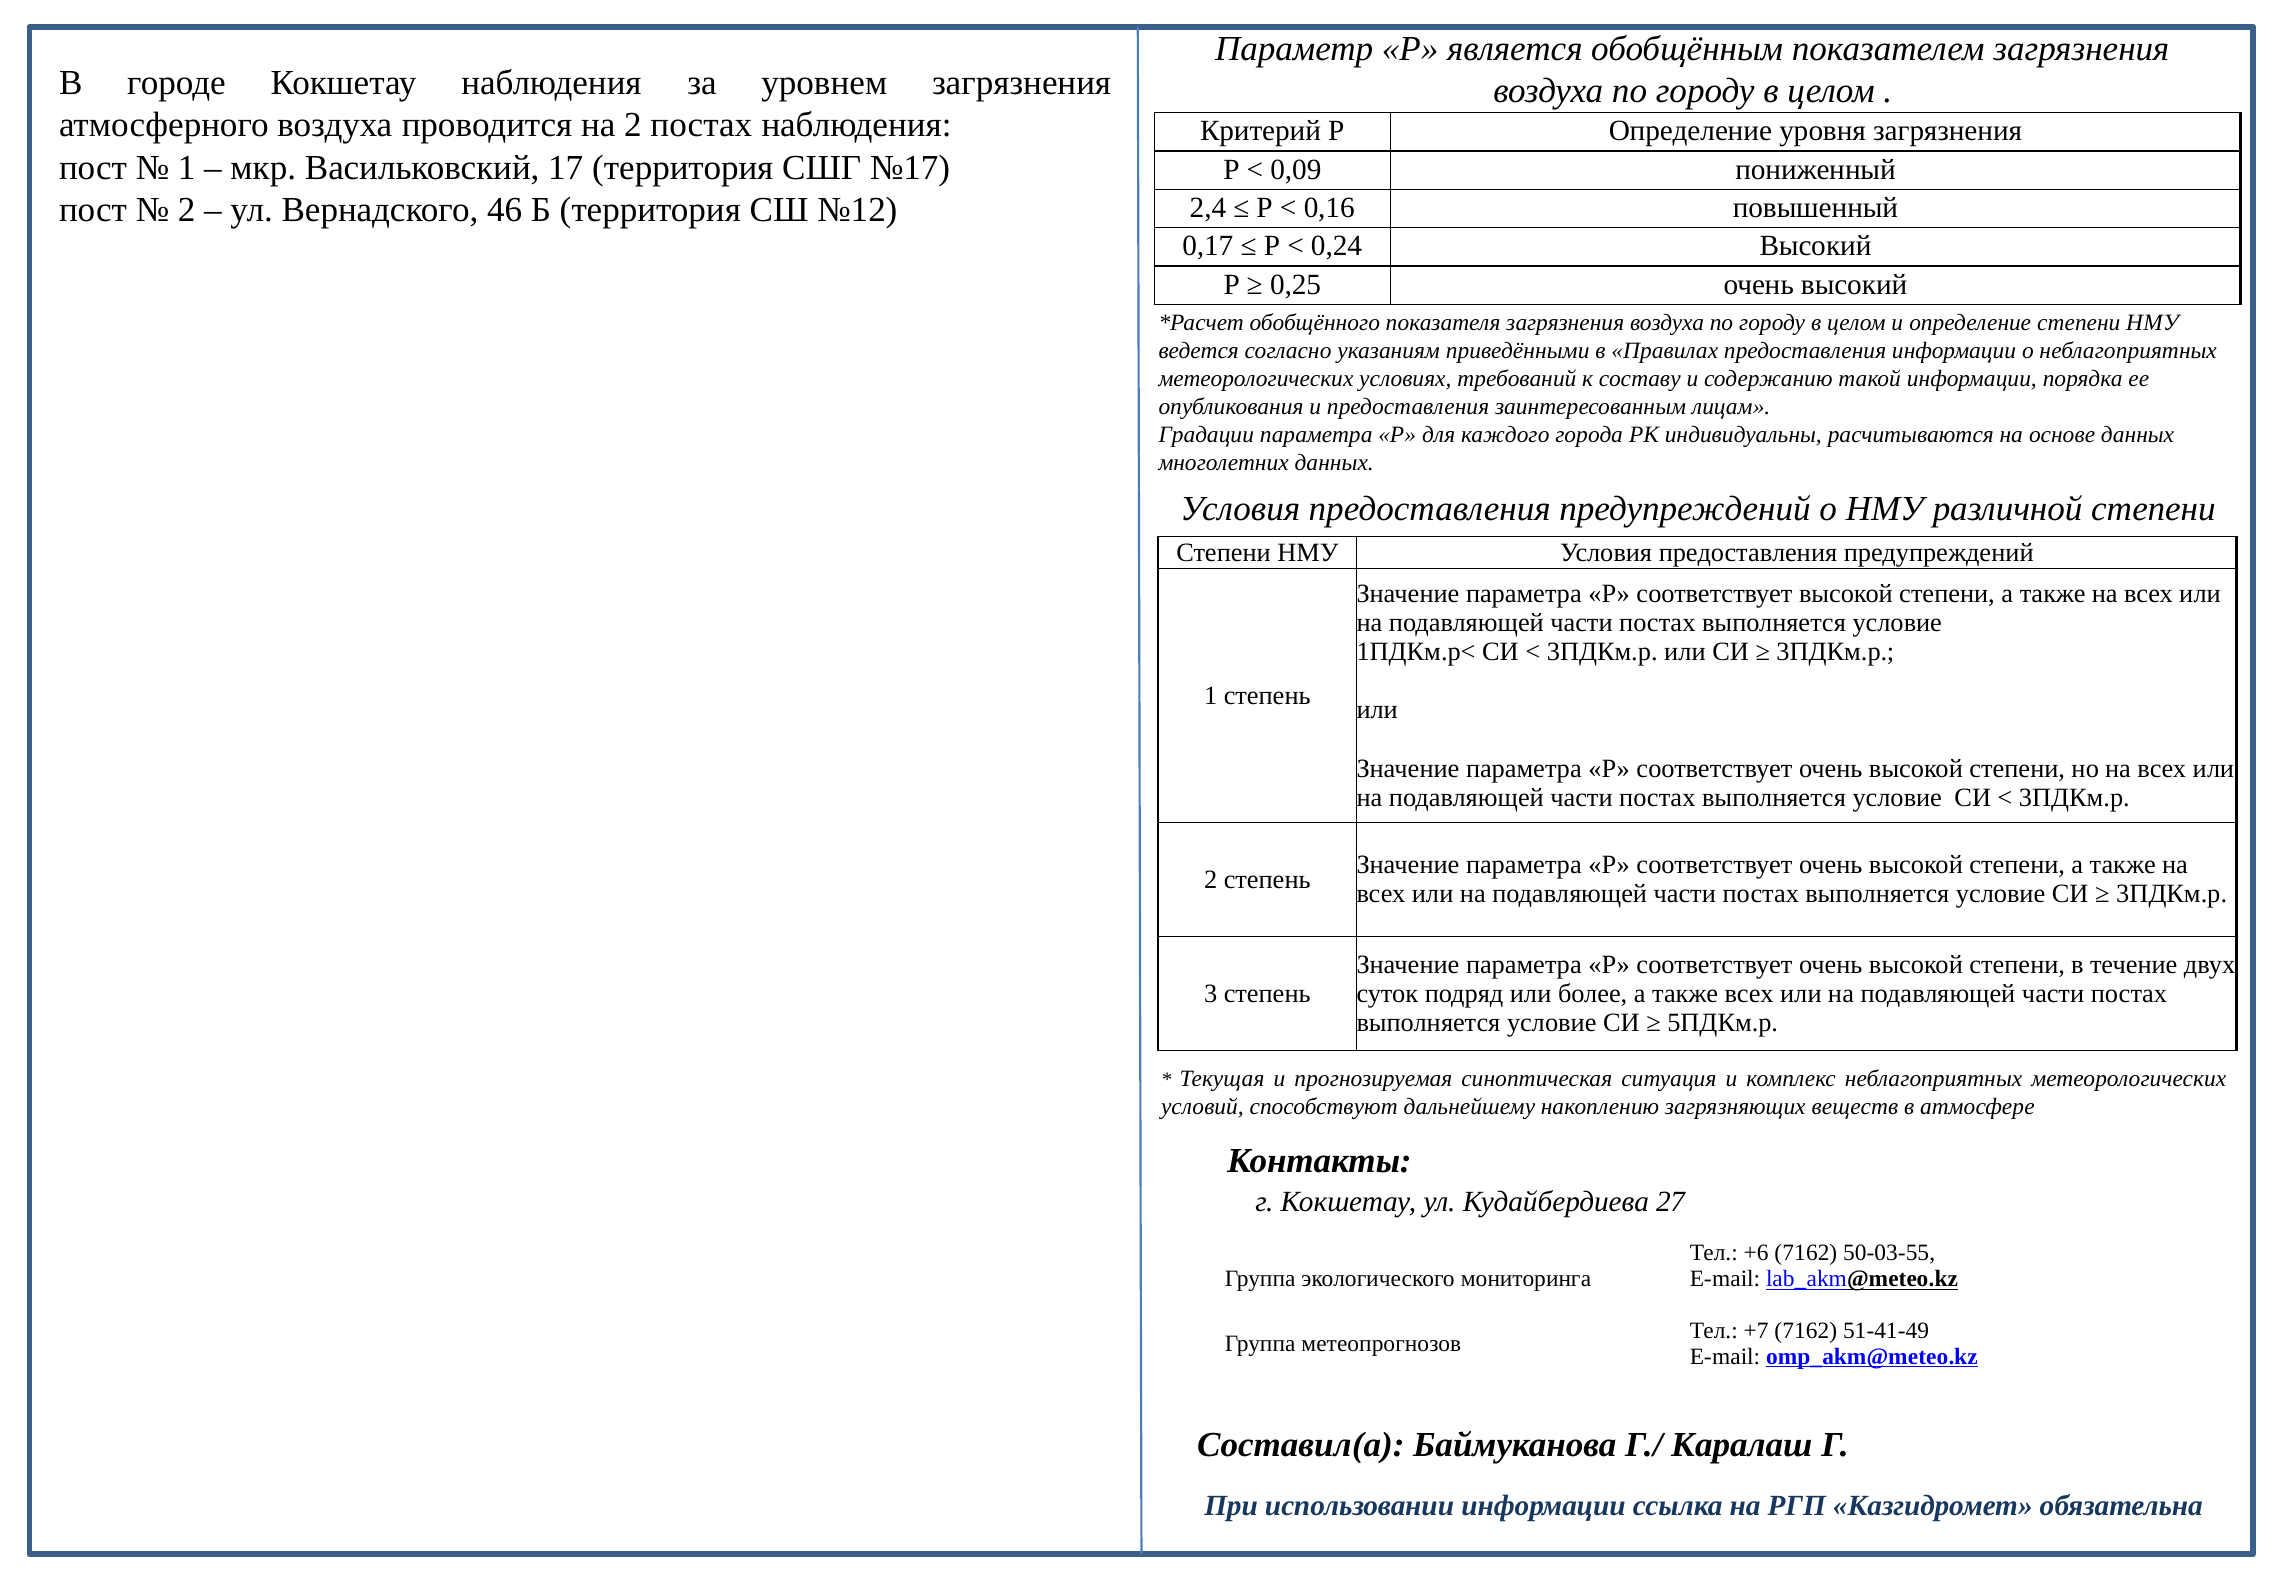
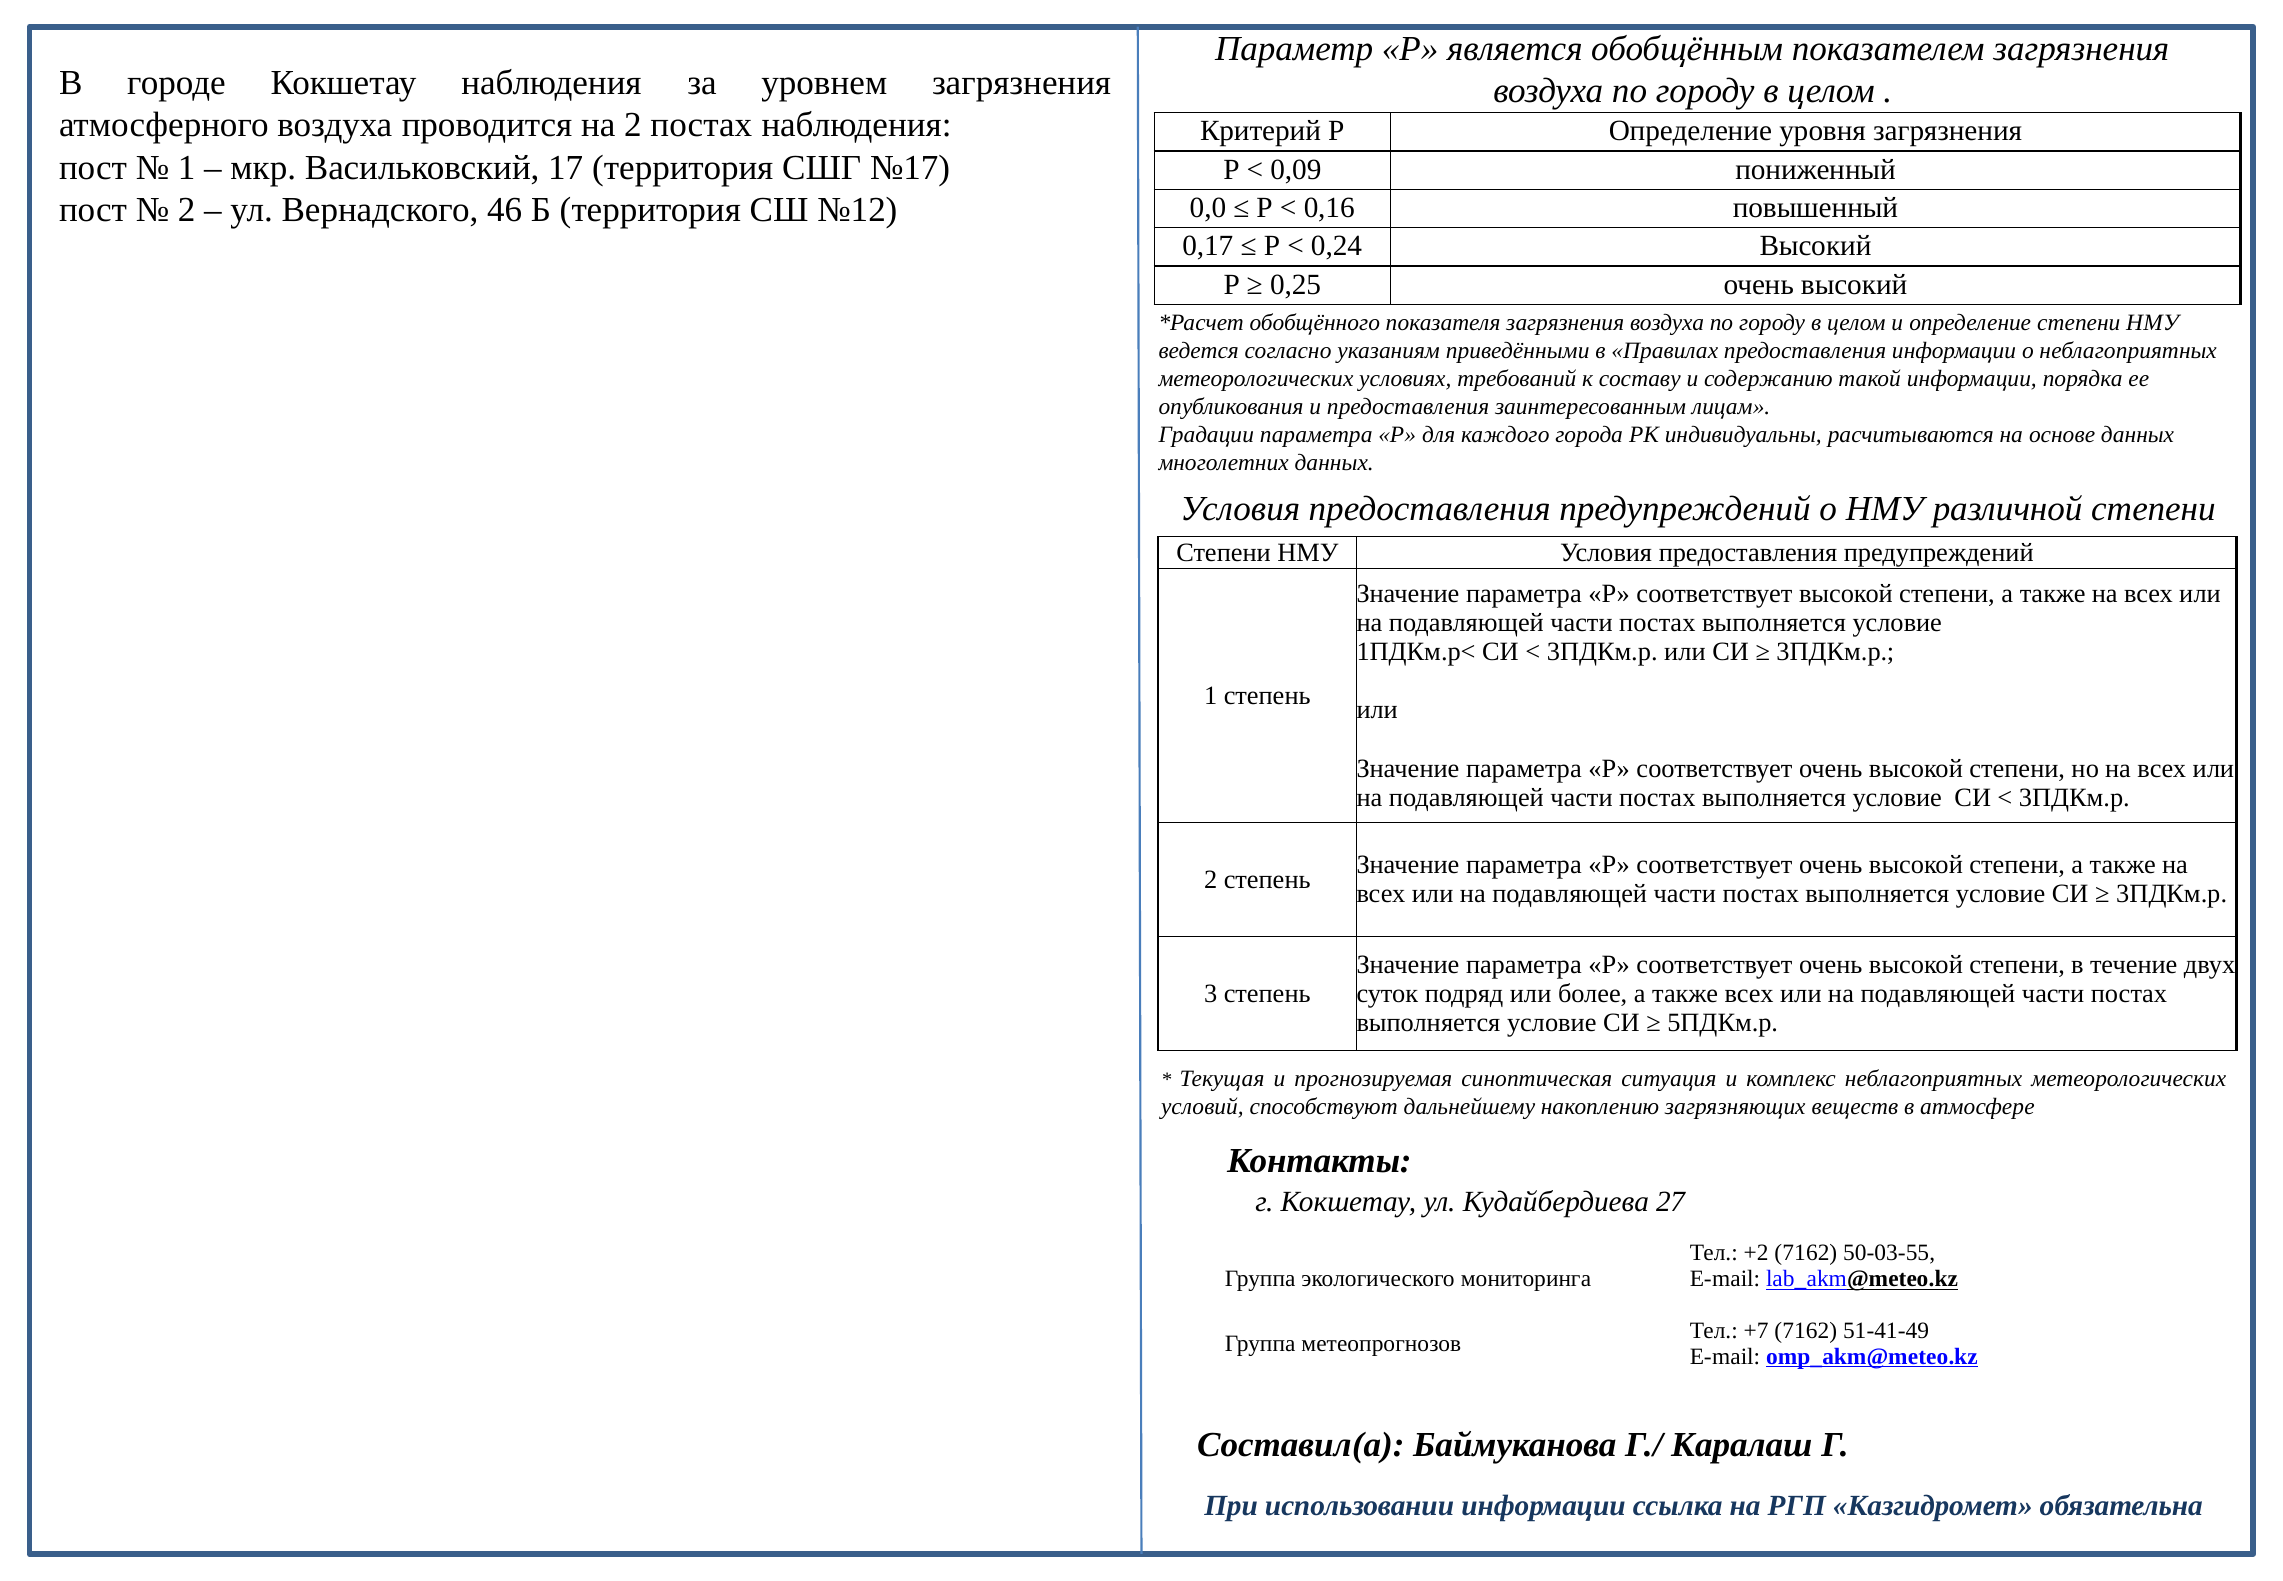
2,4: 2,4 -> 0,0 (1208, 208)
+6: +6 -> +2 (1756, 1253)
